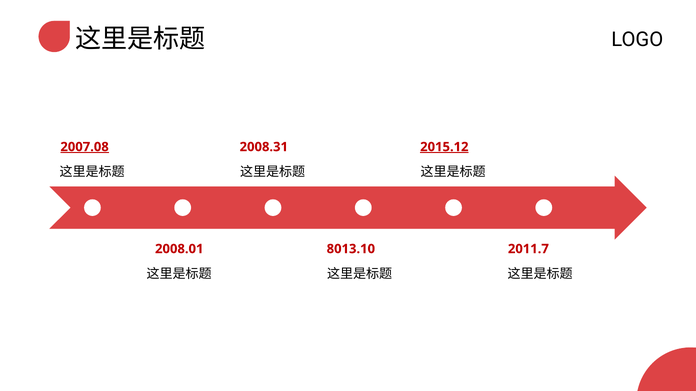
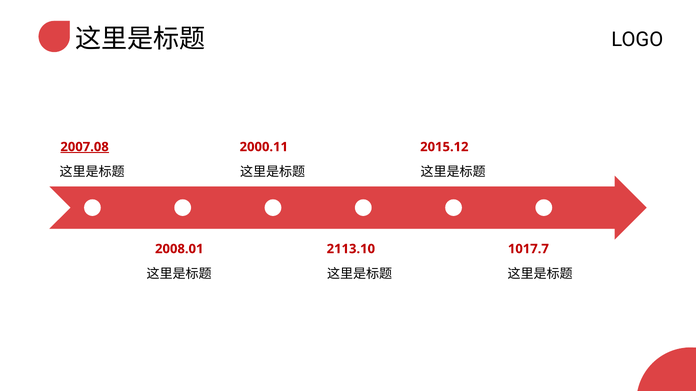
2008.31: 2008.31 -> 2000.11 (264, 147)
2015.12 underline: present -> none (444, 147)
8013.10: 8013.10 -> 2113.10 (351, 249)
2011.7: 2011.7 -> 1017.7 (528, 249)
